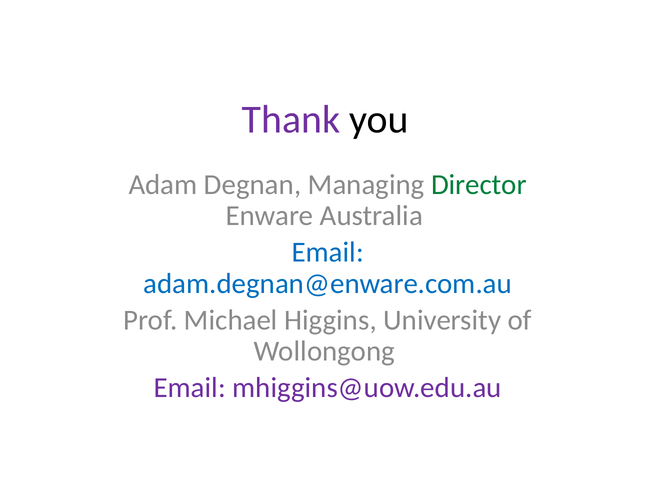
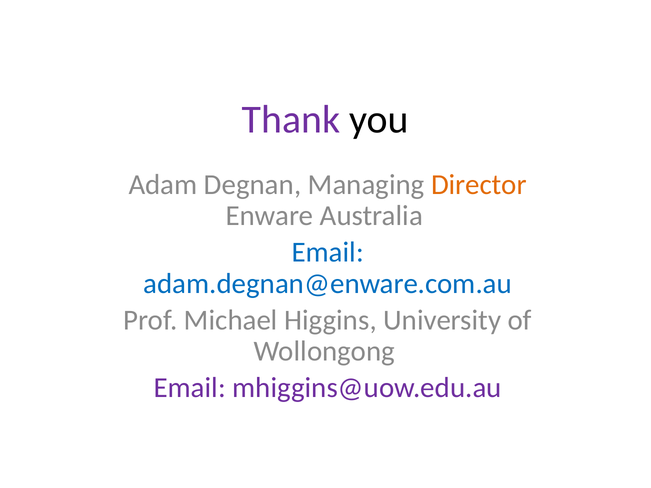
Director colour: green -> orange (479, 185)
